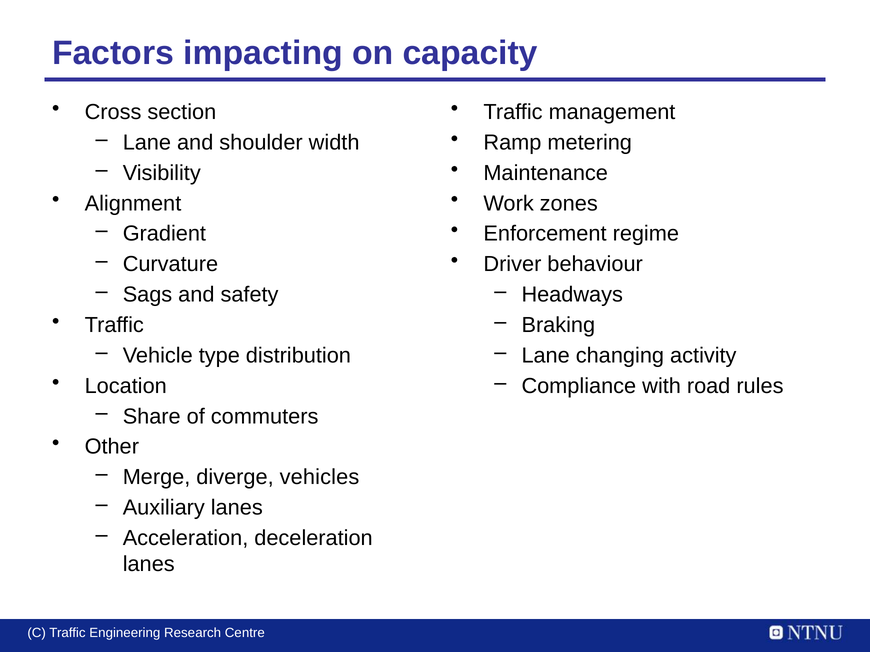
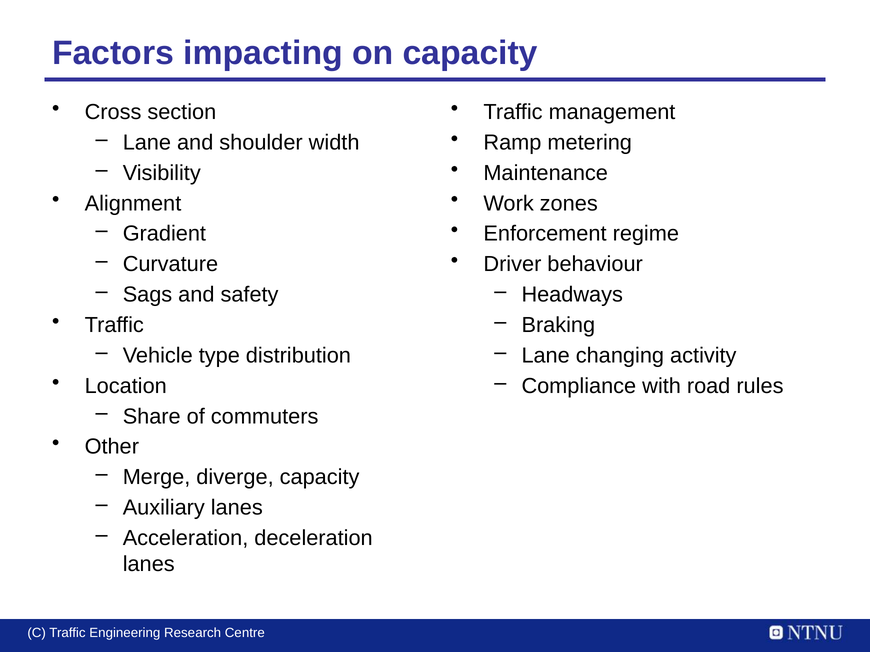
diverge vehicles: vehicles -> capacity (320, 478)
